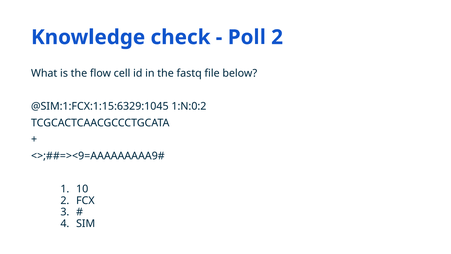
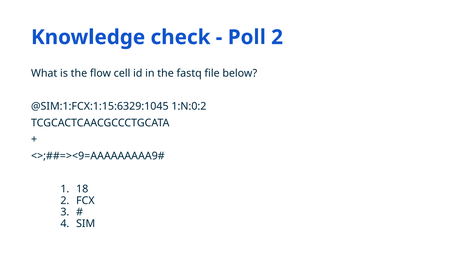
10: 10 -> 18 (82, 189)
